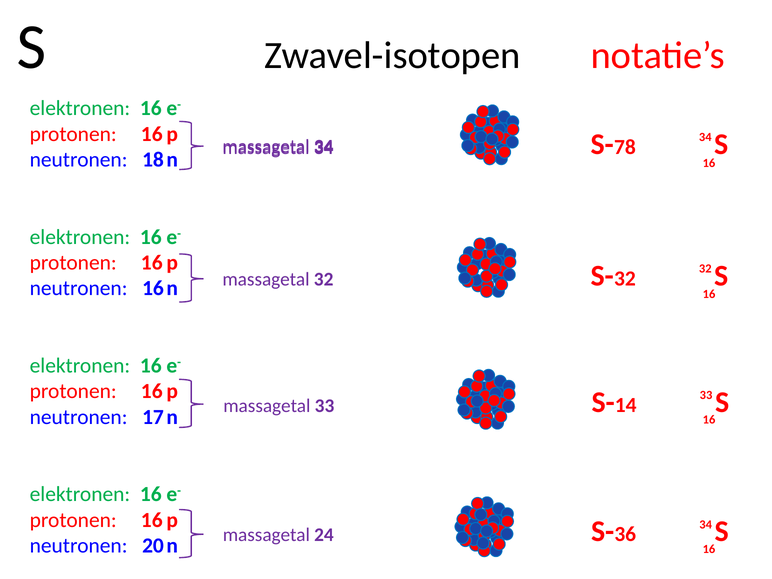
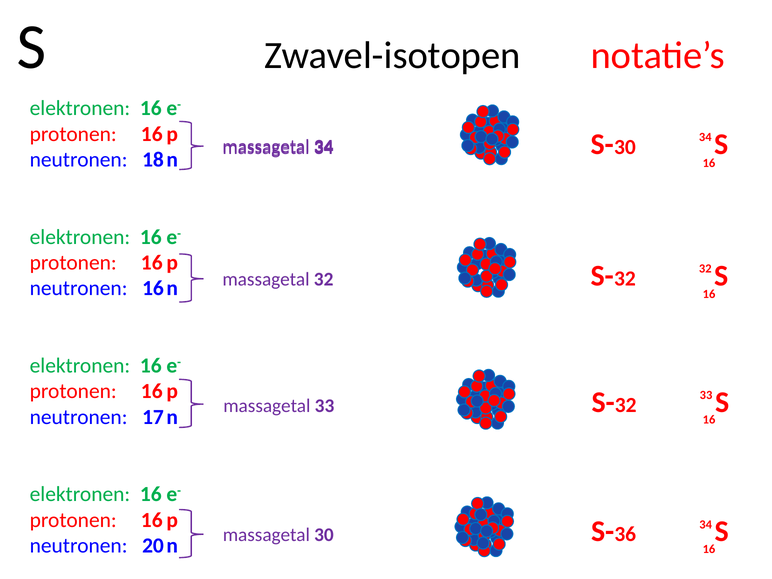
78: 78 -> 30 (625, 147)
14: 14 -> 32 (626, 405)
24: 24 -> 30 (324, 535)
